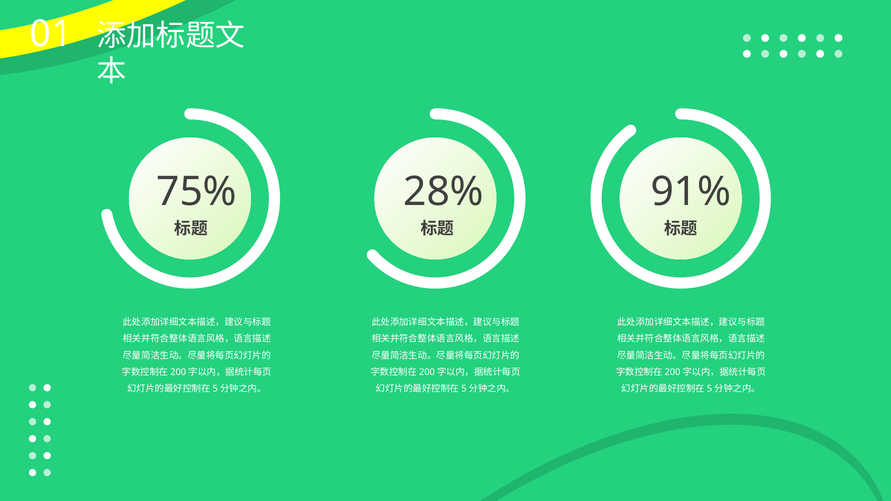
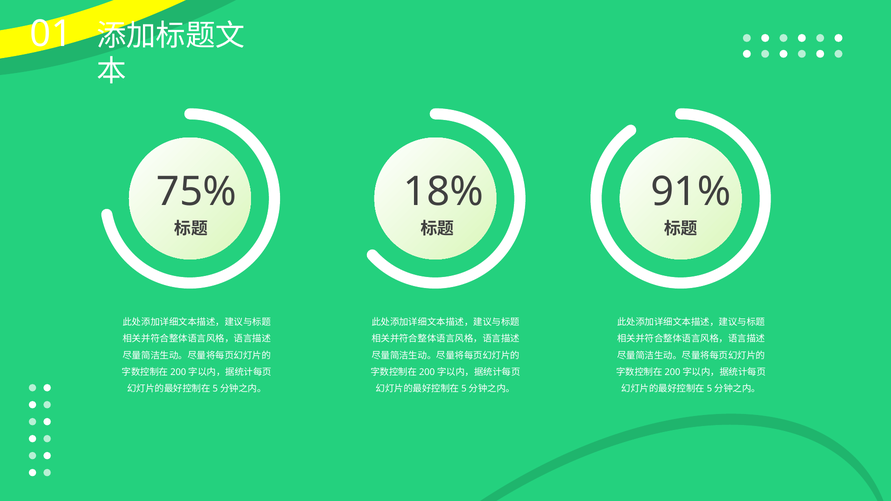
28%: 28% -> 18% (444, 192)
